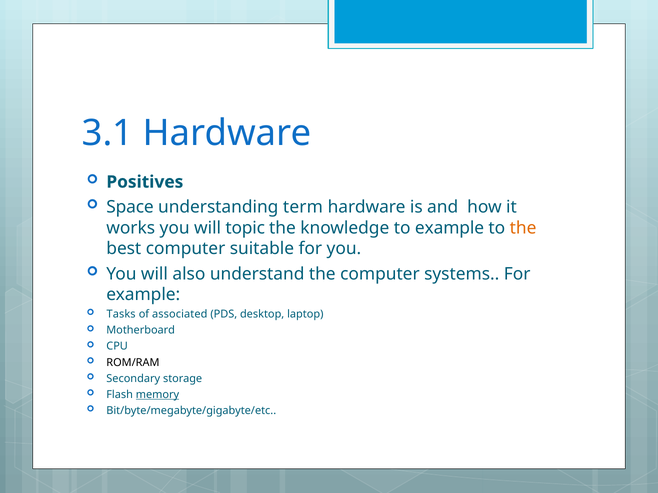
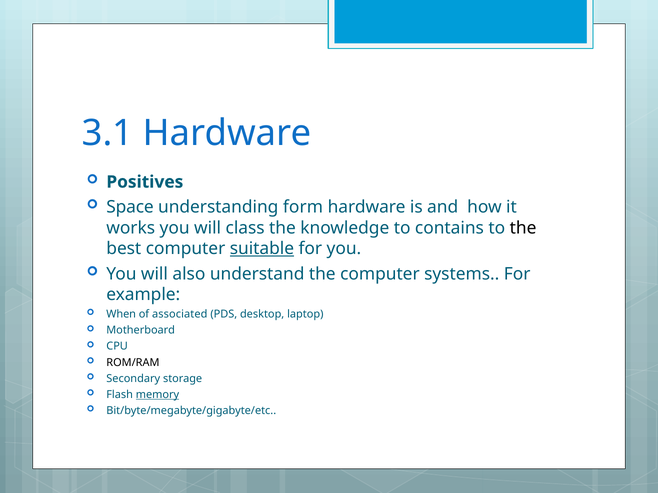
term: term -> form (303, 207)
topic: topic -> class (245, 228)
to example: example -> contains (449, 228)
the colour: orange -> black (523, 228)
suitable underline: none -> present (262, 249)
Tasks: Tasks -> When (121, 315)
